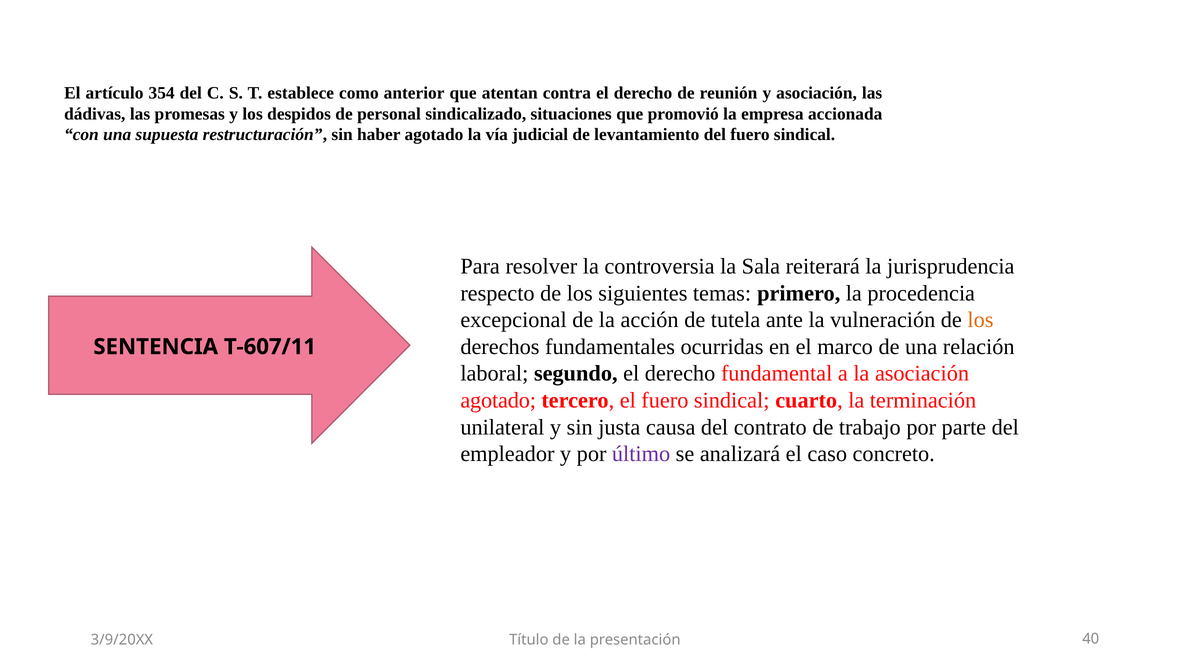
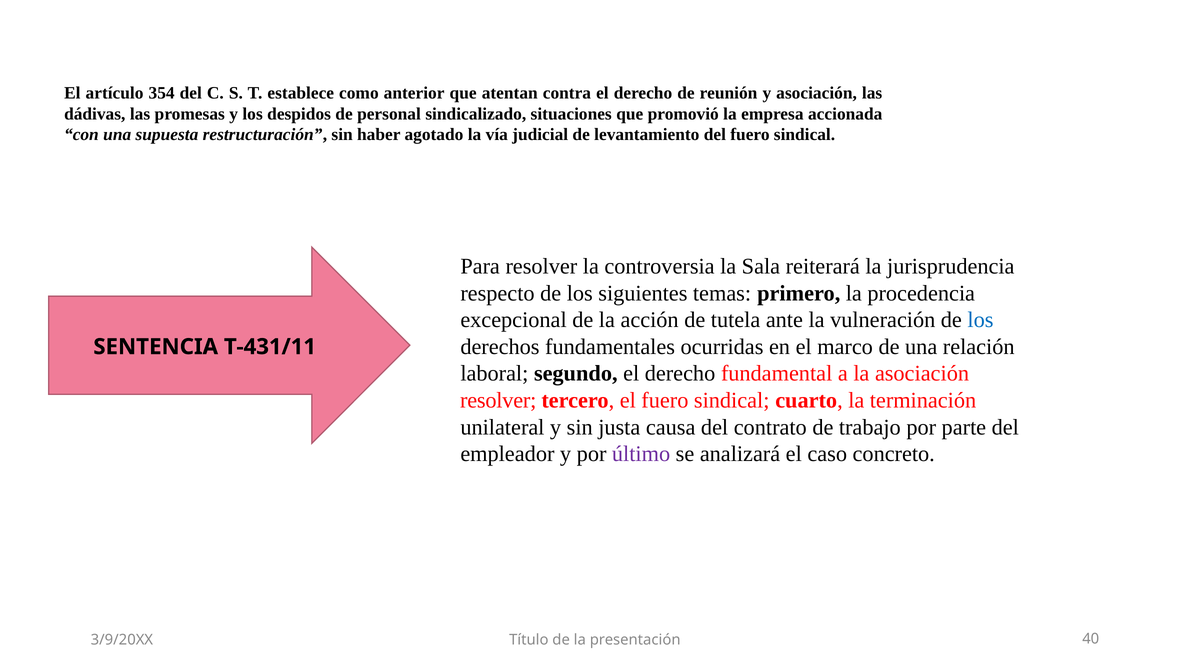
los colour: orange -> blue (980, 320)
T-607/11: T-607/11 -> T-431/11 (270, 346)
agotado: agotado -> resolver (498, 400)
